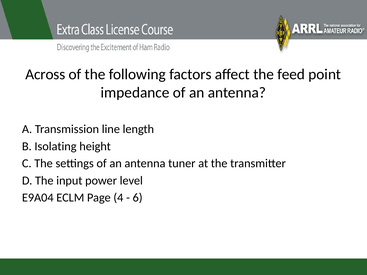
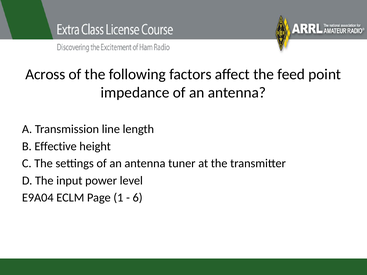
Isolating: Isolating -> Effective (56, 146)
4: 4 -> 1 (118, 198)
